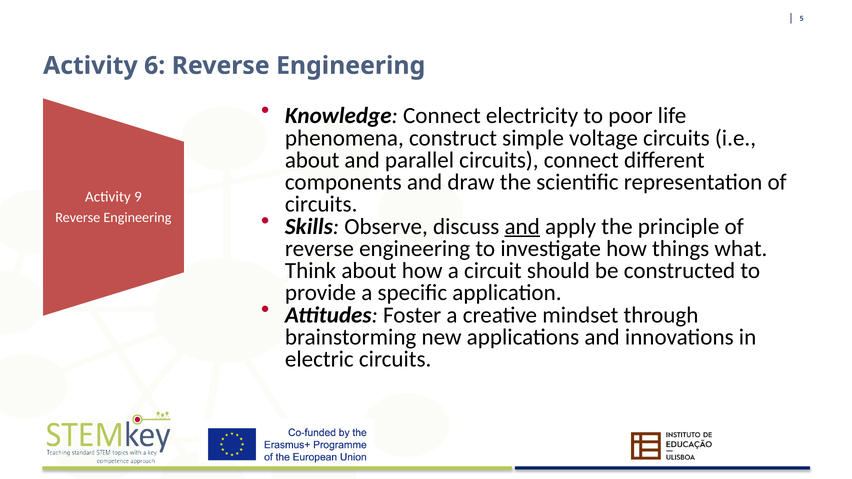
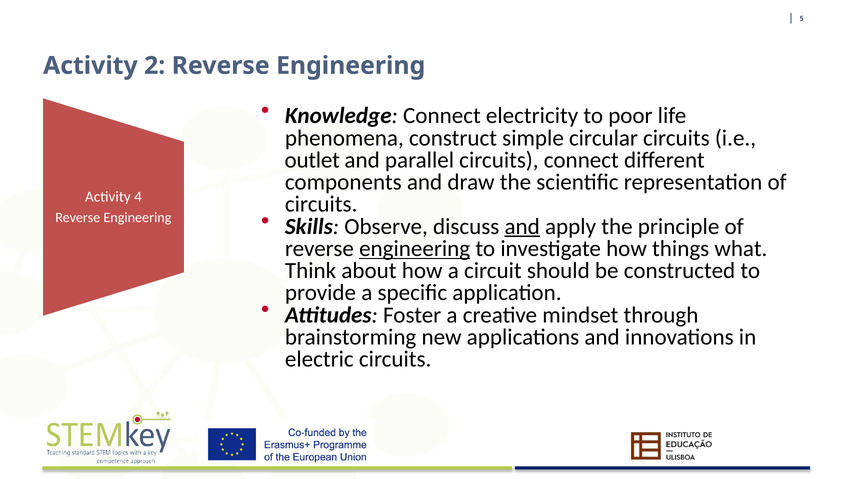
6: 6 -> 2 (155, 66)
voltage: voltage -> circular (603, 138)
about: about -> outlet (312, 160)
9: 9 -> 4 (138, 197)
engineering underline: none -> present (415, 249)
